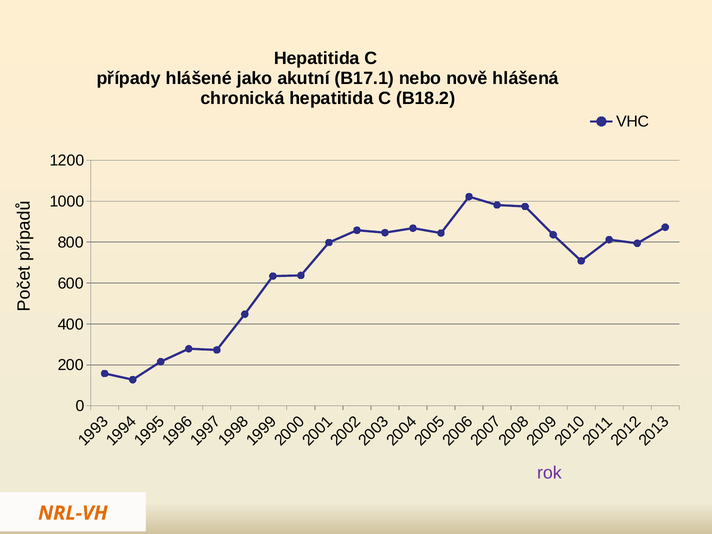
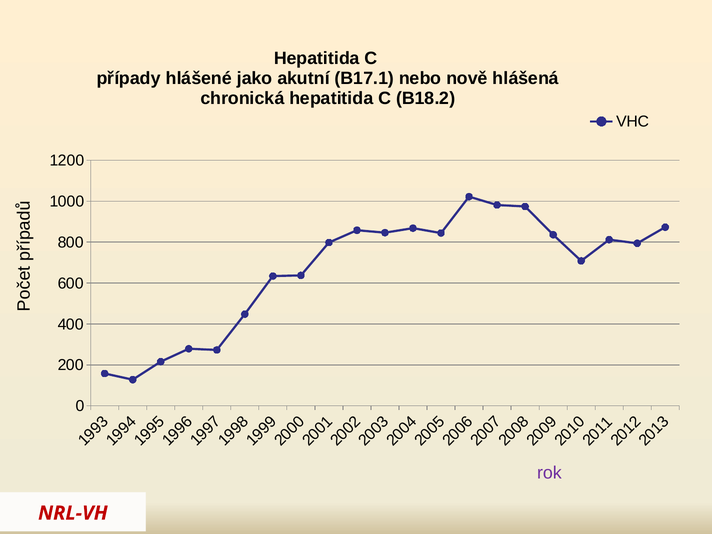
NRL-VH colour: orange -> red (73, 513)
